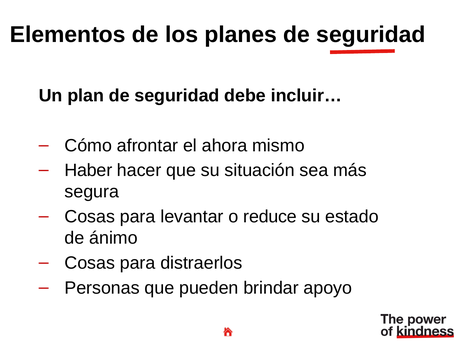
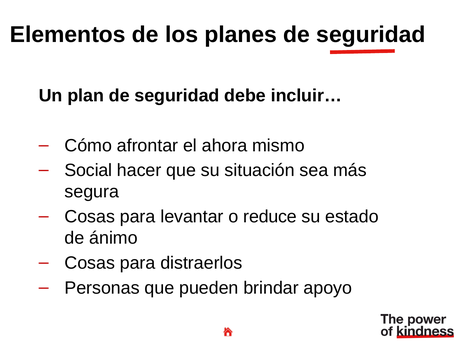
Haber: Haber -> Social (88, 171)
